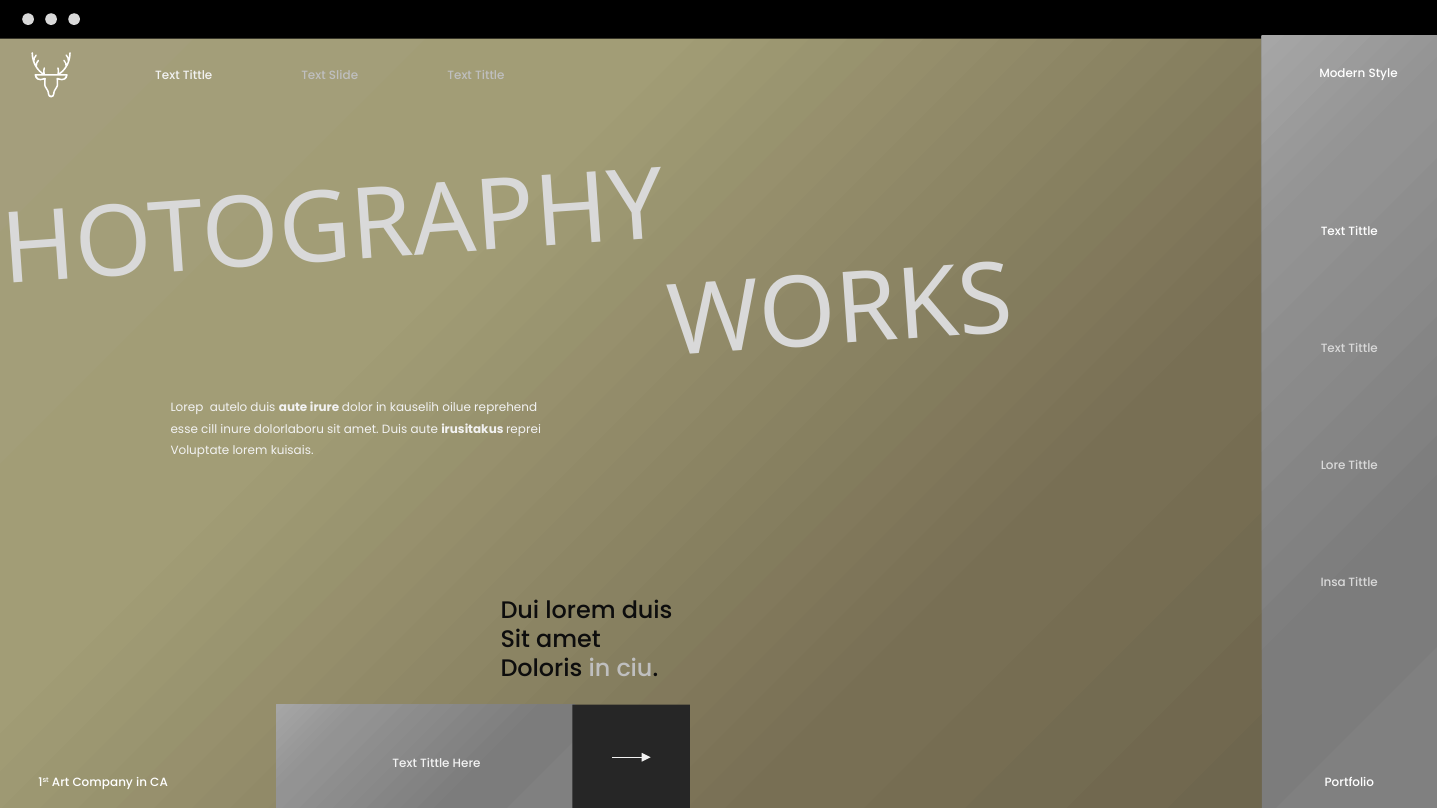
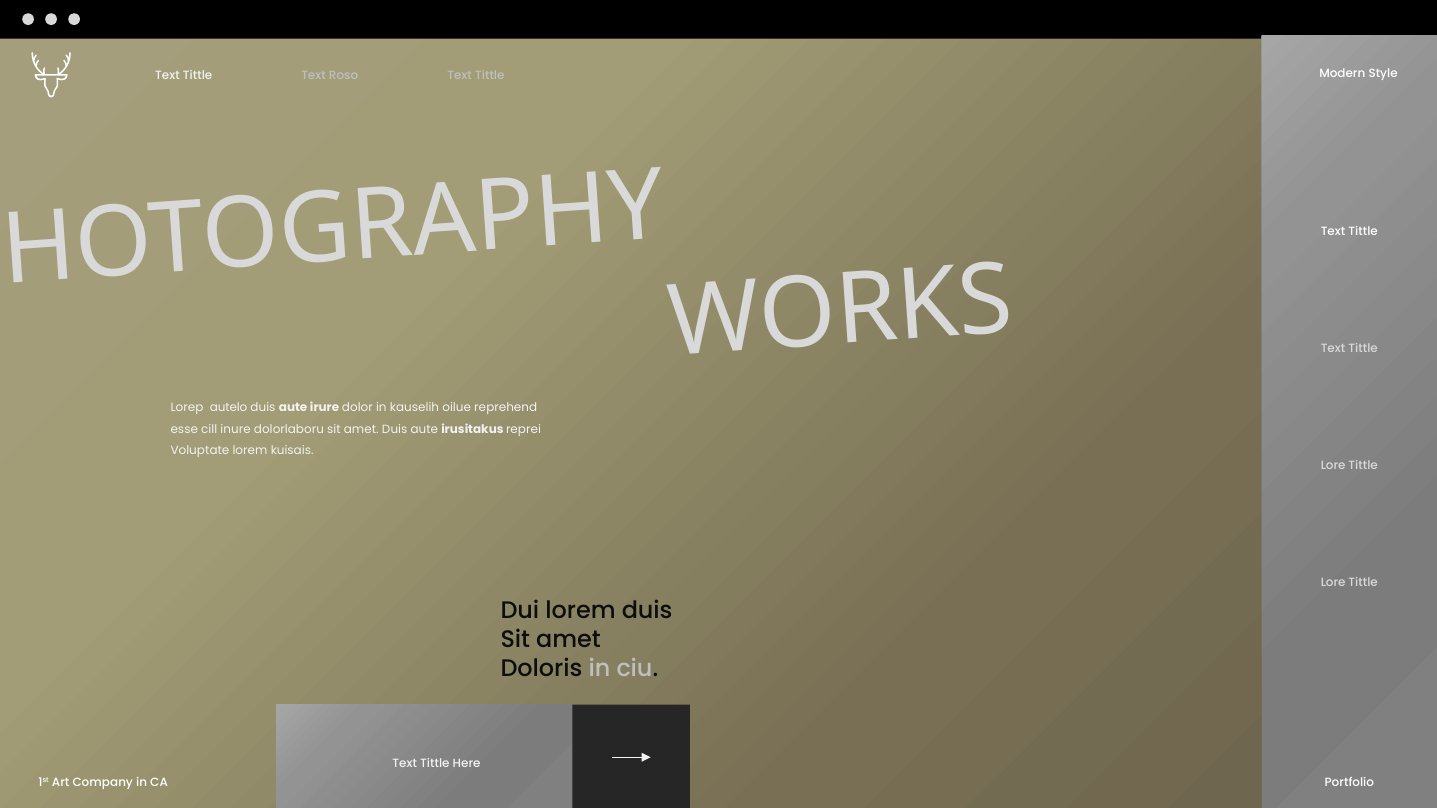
Slide: Slide -> Roso (344, 75)
Insa: Insa -> Lore (1333, 583)
